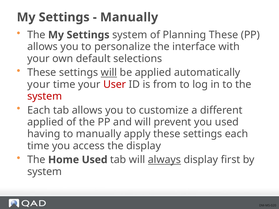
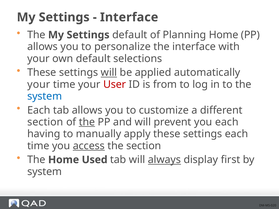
Manually: Manually -> Interface (129, 17)
Settings system: system -> default (130, 35)
Planning These: These -> Home (224, 35)
system colour: red -> blue (45, 96)
applied: applied -> section (45, 122)
the underline: none -> present (87, 122)
you used: used -> each (227, 122)
access underline: none -> present (89, 146)
the display: display -> section (144, 146)
